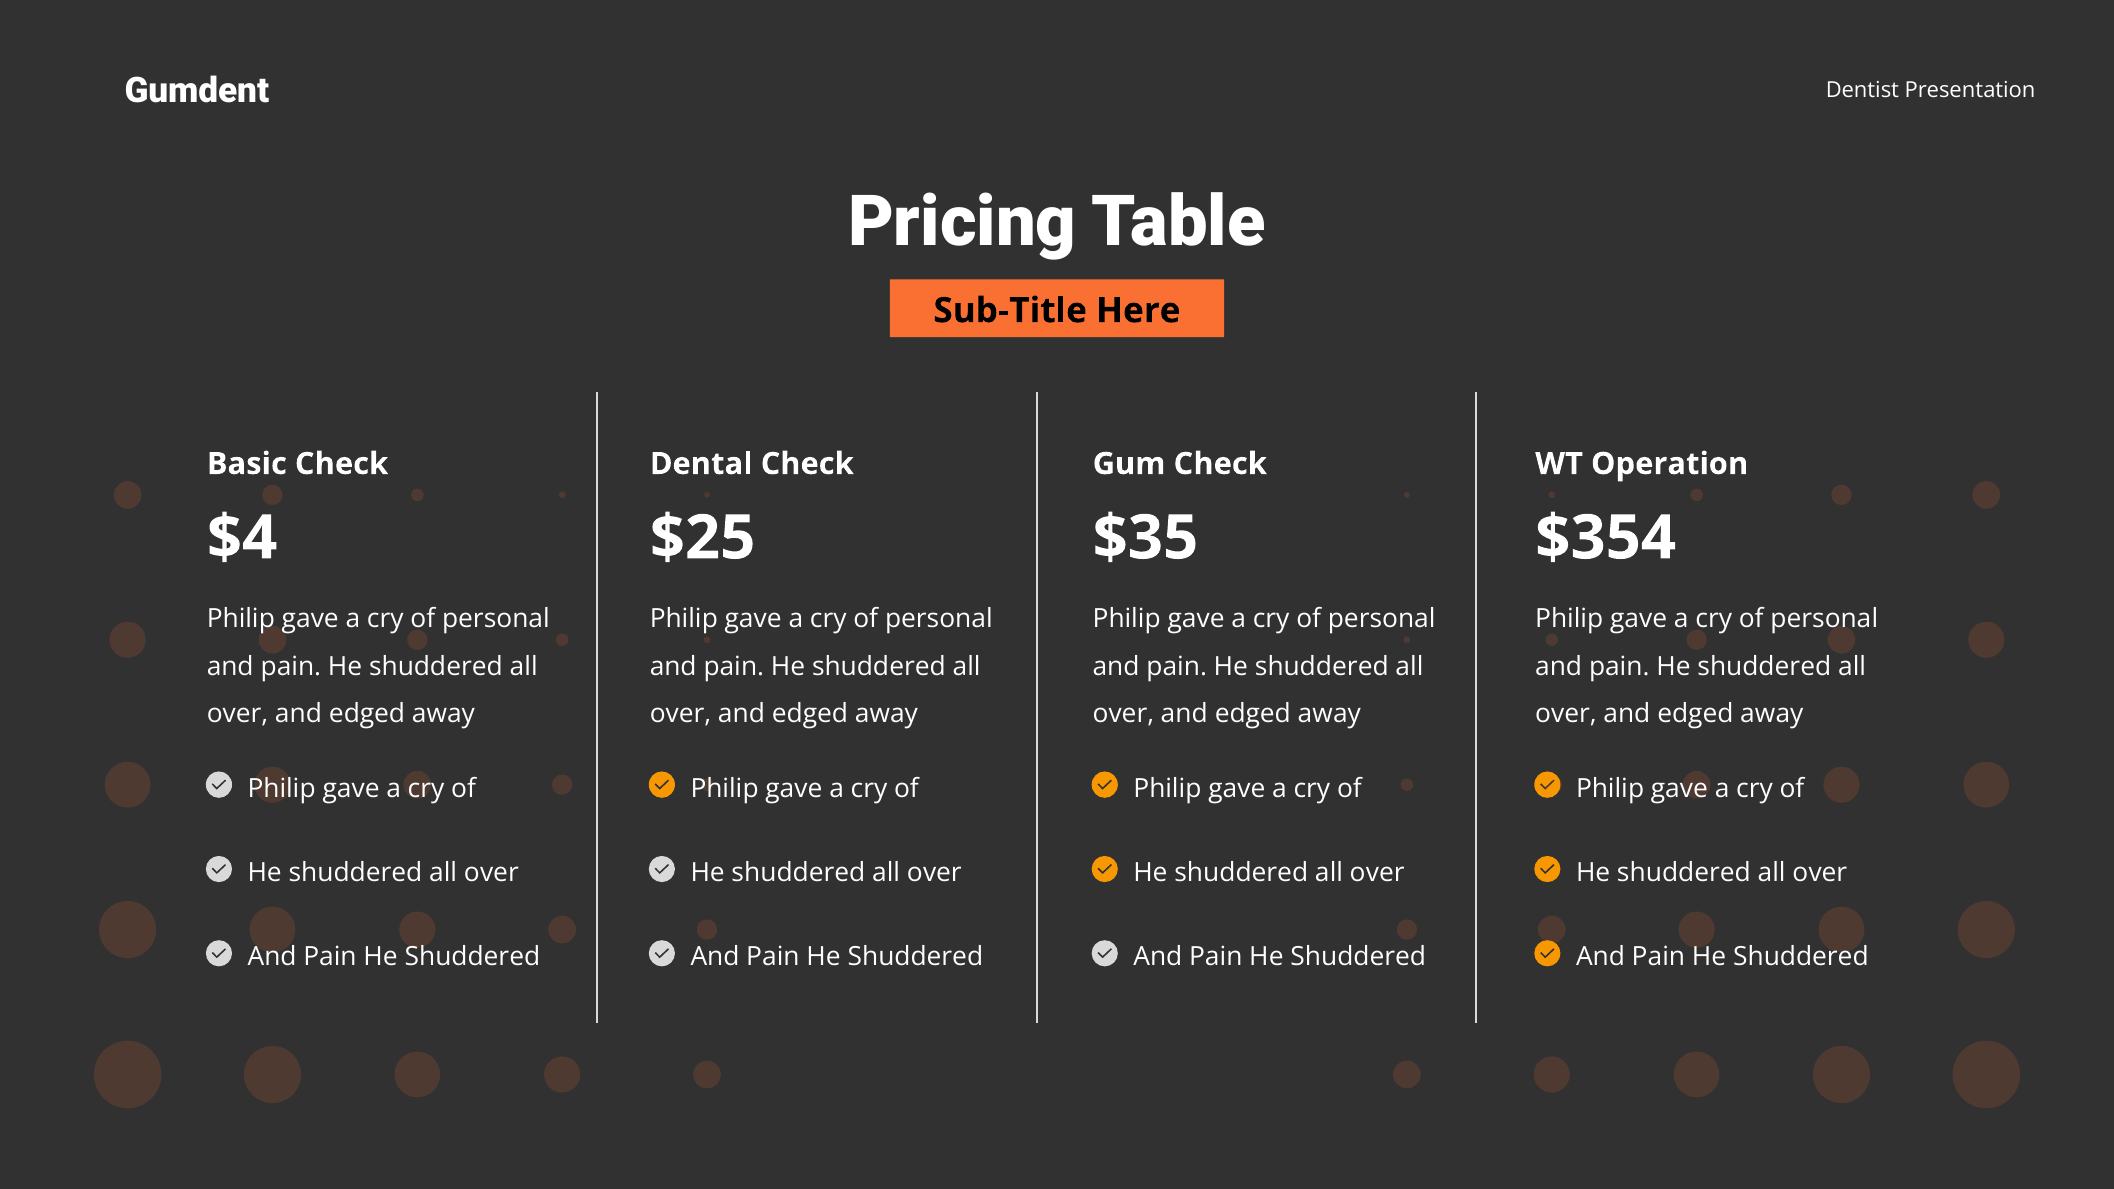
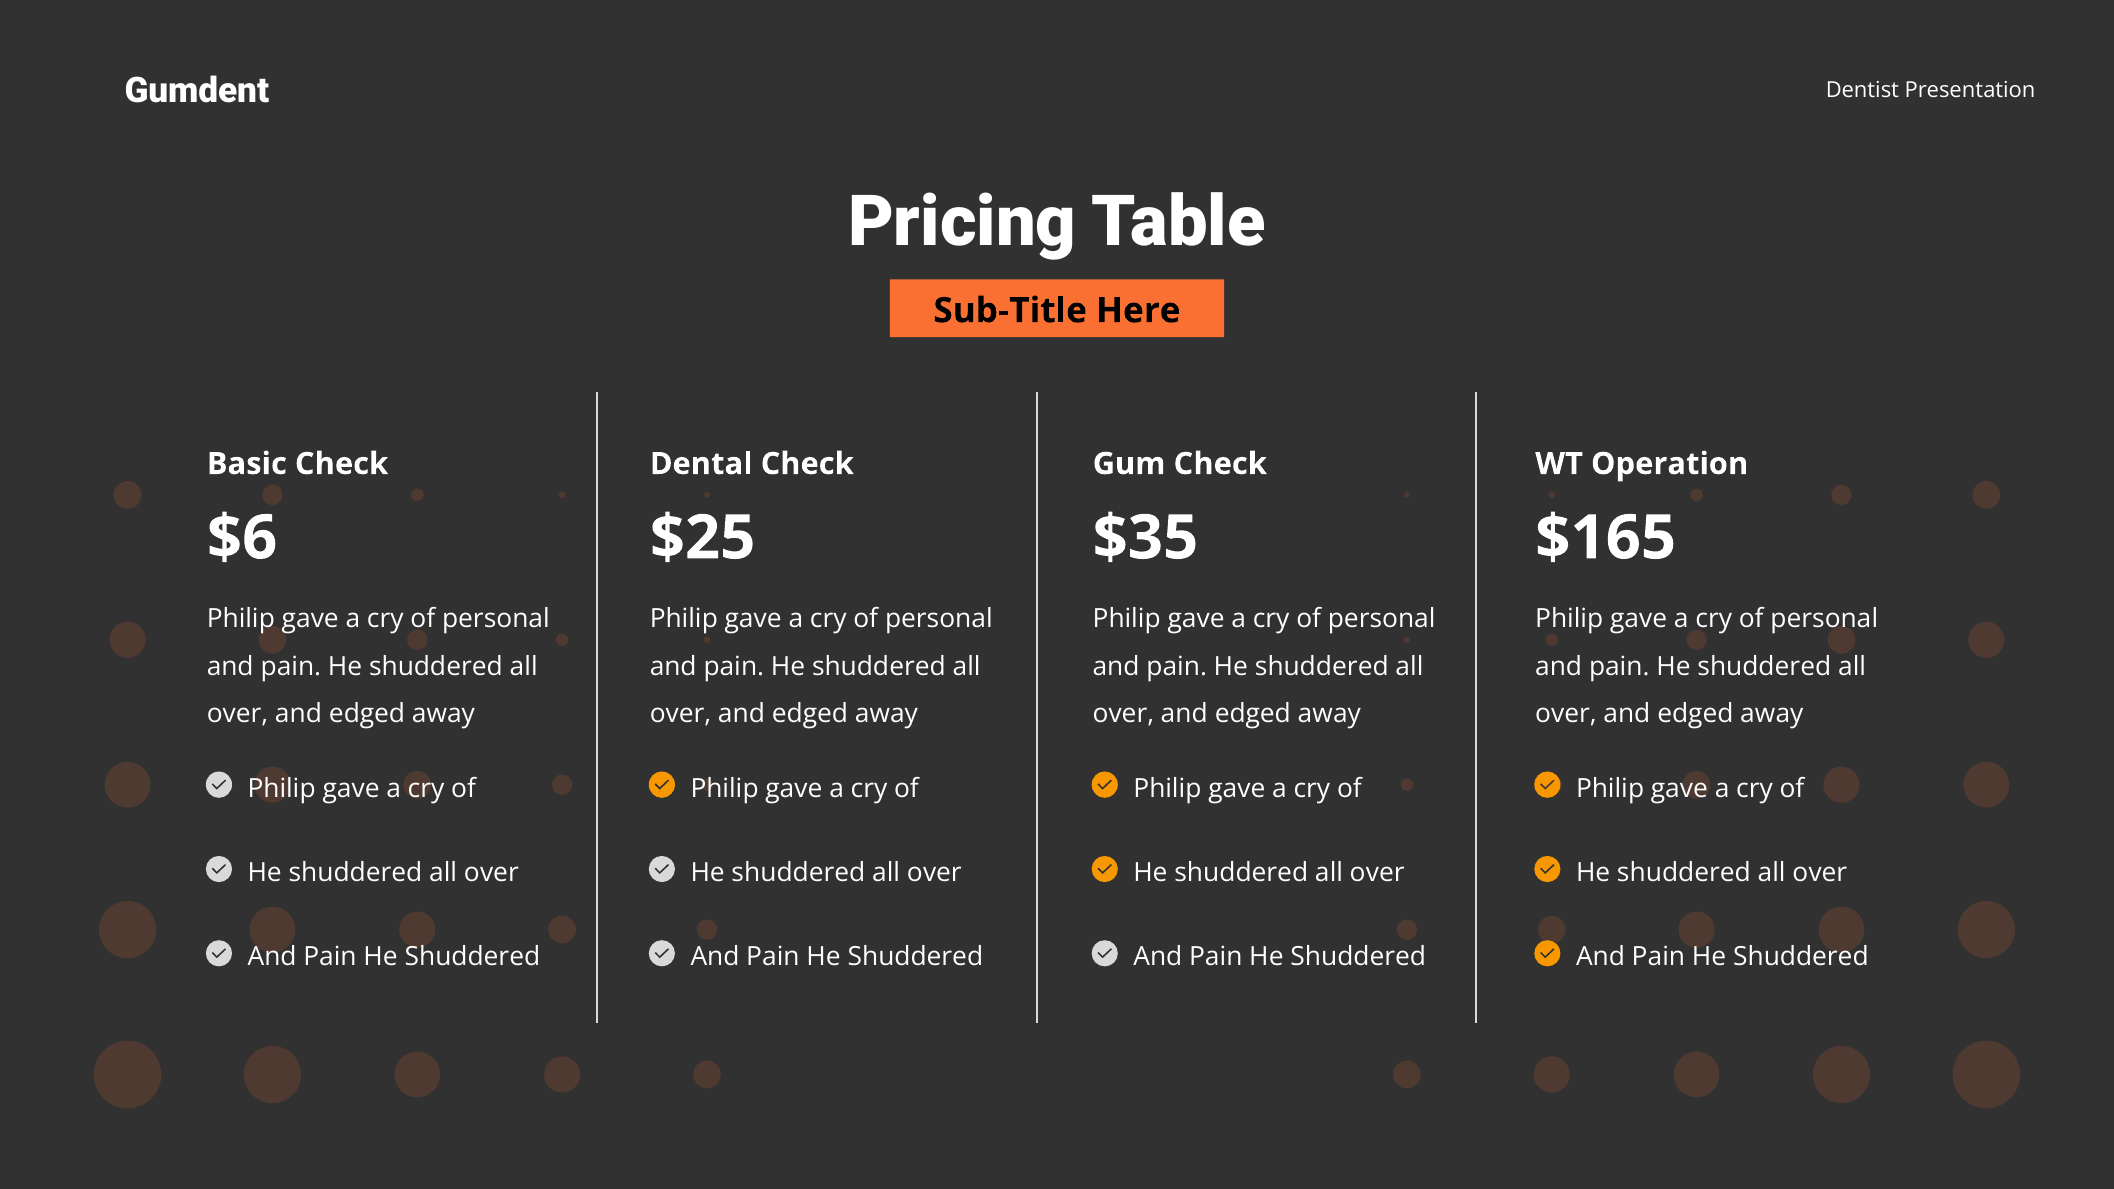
$4: $4 -> $6 (242, 538)
$354: $354 -> $165 (1606, 538)
